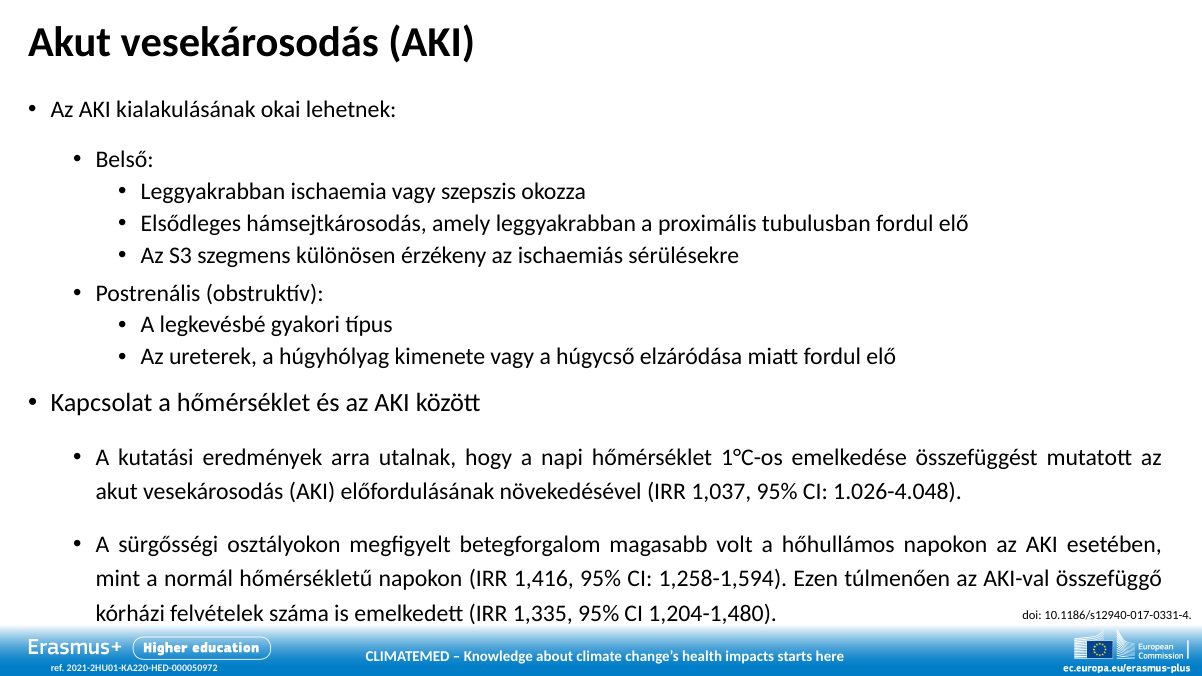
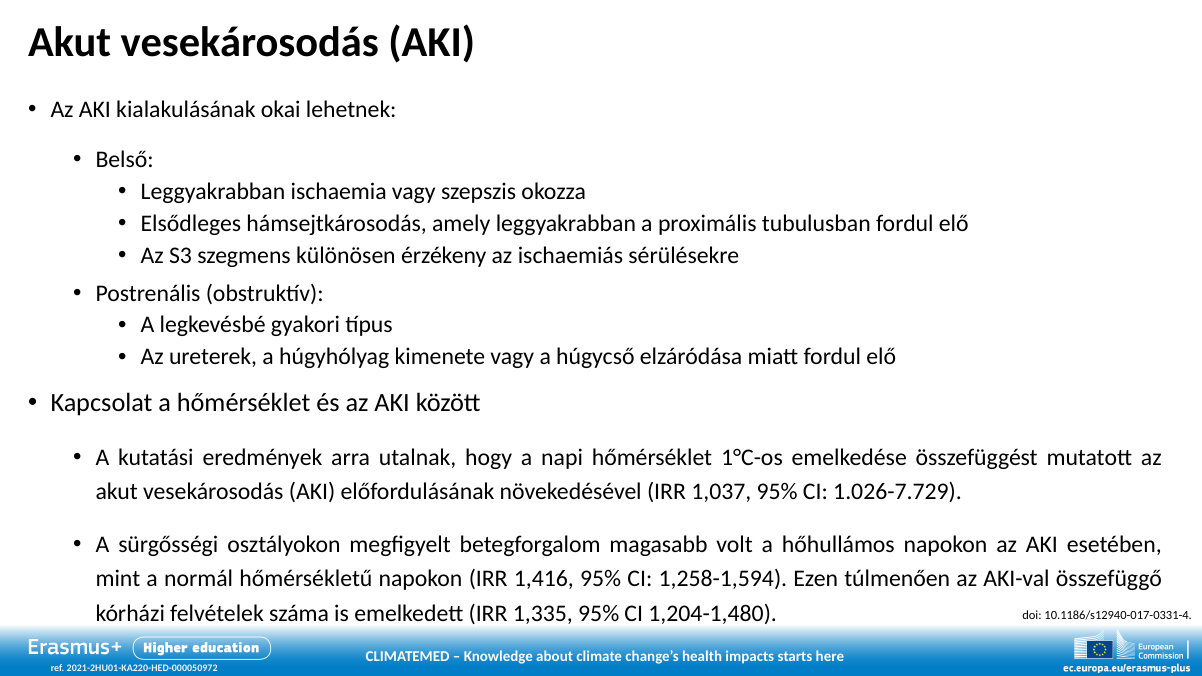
1.026-4.048: 1.026-4.048 -> 1.026-7.729 (898, 492)
